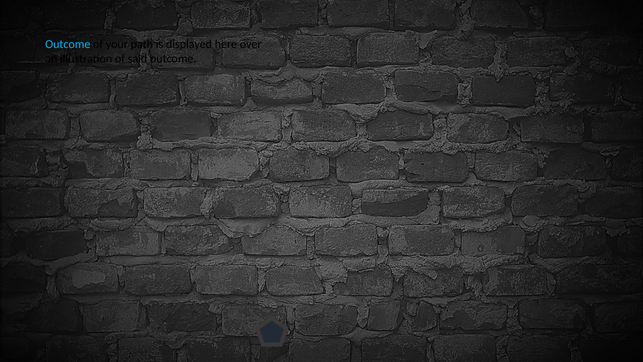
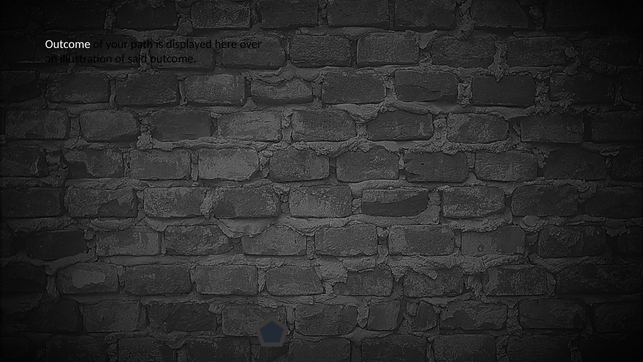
Outcome colour: light blue -> white (68, 44)
